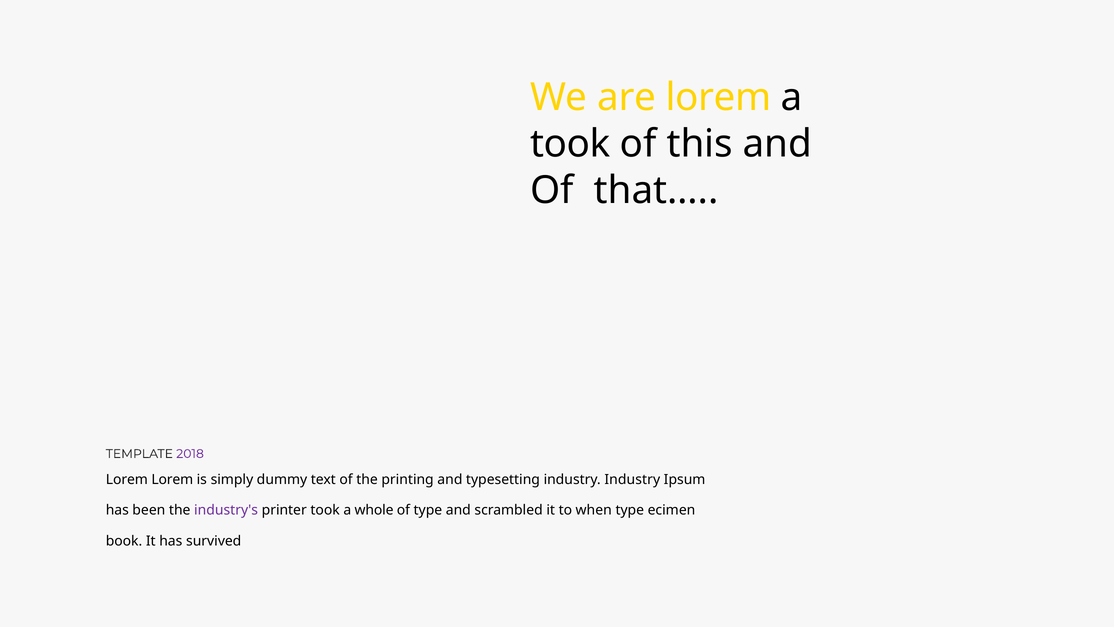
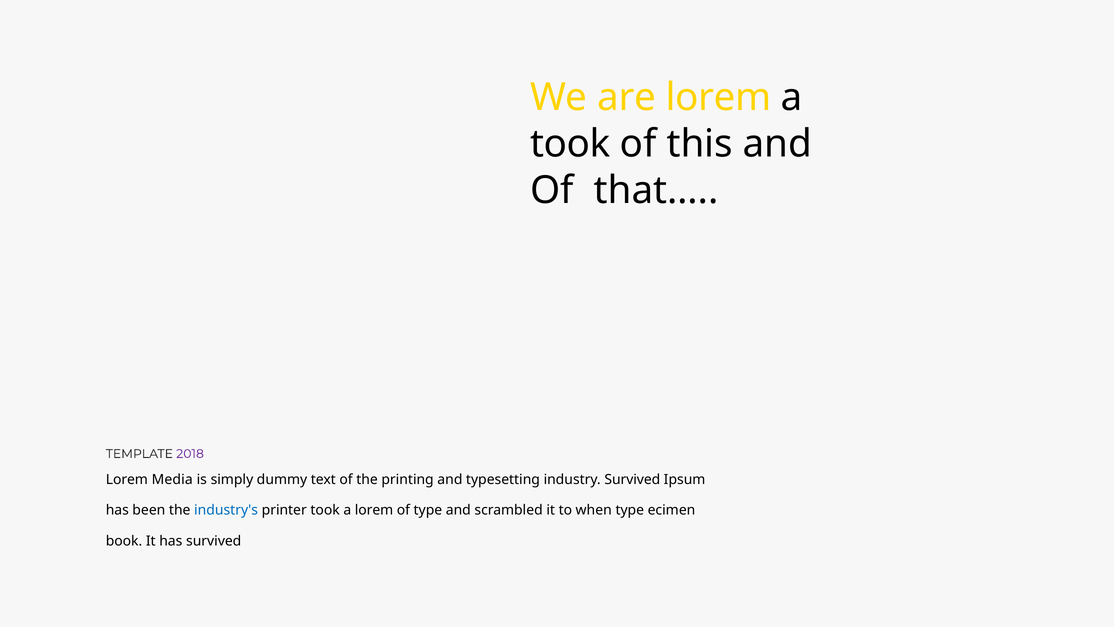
Lorem Lorem: Lorem -> Media (172, 479)
industry Industry: Industry -> Survived (632, 479)
industry's colour: purple -> blue (226, 510)
a whole: whole -> lorem (374, 510)
